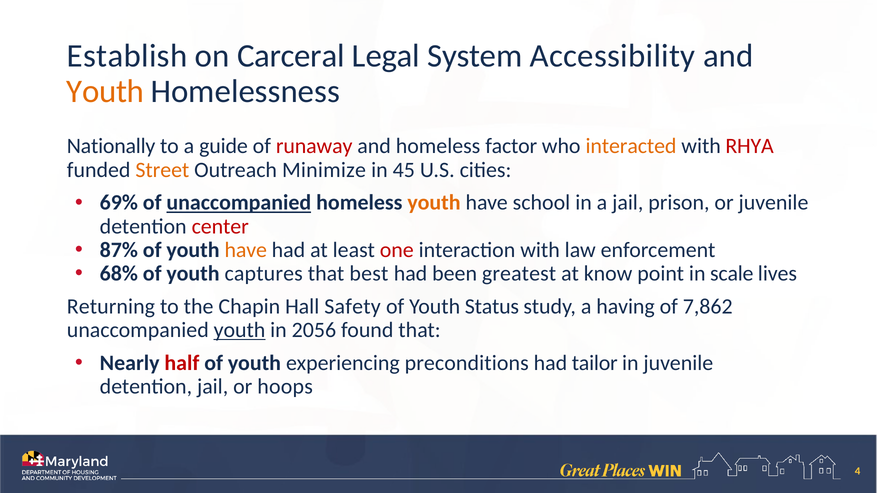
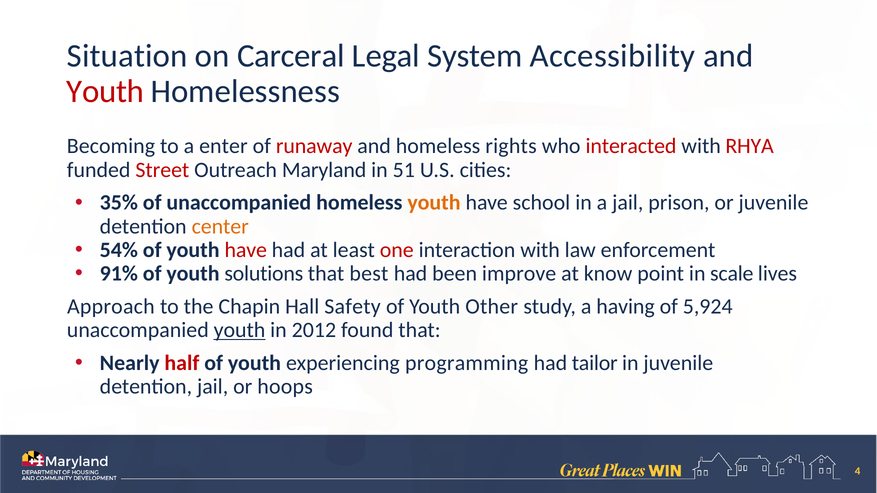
Establish: Establish -> Situation (127, 56)
Youth colour: orange -> red (105, 91)
Nationally: Nationally -> Becoming (111, 146)
guide: guide -> enter (223, 146)
factor: factor -> rights (511, 146)
interacted colour: orange -> red (631, 146)
Street colour: orange -> red (162, 170)
Minimize: Minimize -> Maryland (324, 170)
45: 45 -> 51 (404, 170)
69%: 69% -> 35% (119, 203)
unaccompanied underline: present -> none (239, 203)
center colour: red -> orange (220, 226)
87%: 87% -> 54% (119, 250)
have colour: orange -> red (246, 250)
68%: 68% -> 91% (119, 274)
captures: captures -> solutions (264, 274)
greatest: greatest -> improve (519, 274)
Returning: Returning -> Approach (111, 307)
Status: Status -> Other (492, 307)
7,862: 7,862 -> 5,924 (708, 307)
2056: 2056 -> 2012 (314, 330)
preconditions: preconditions -> programming (467, 363)
